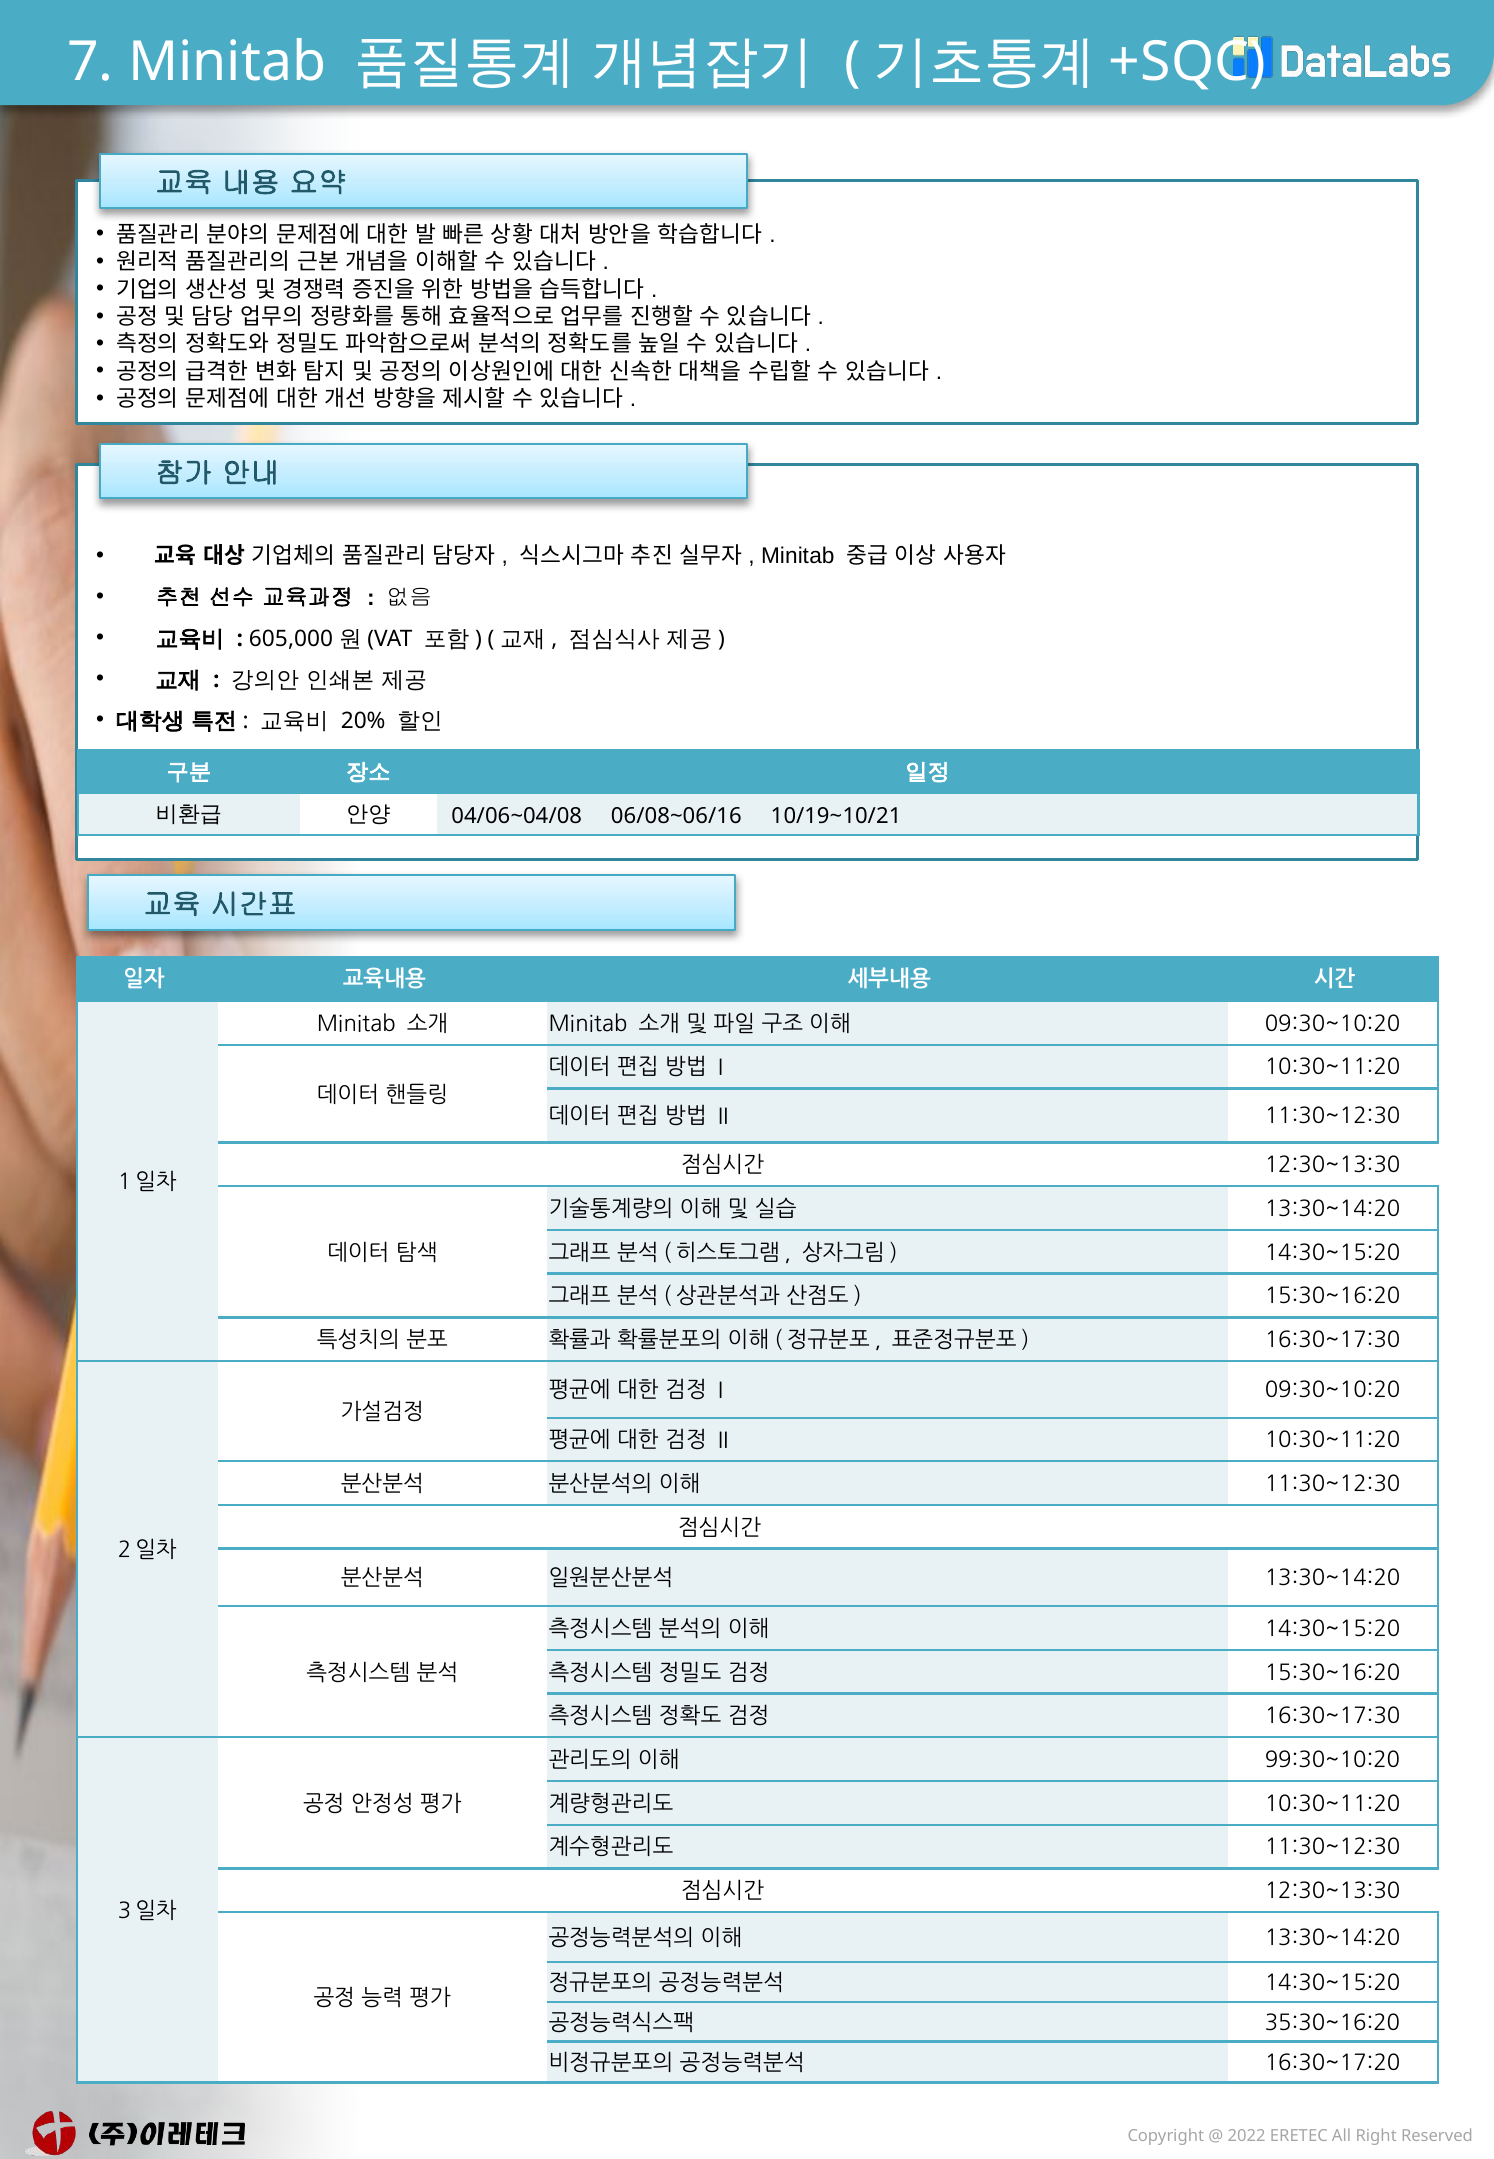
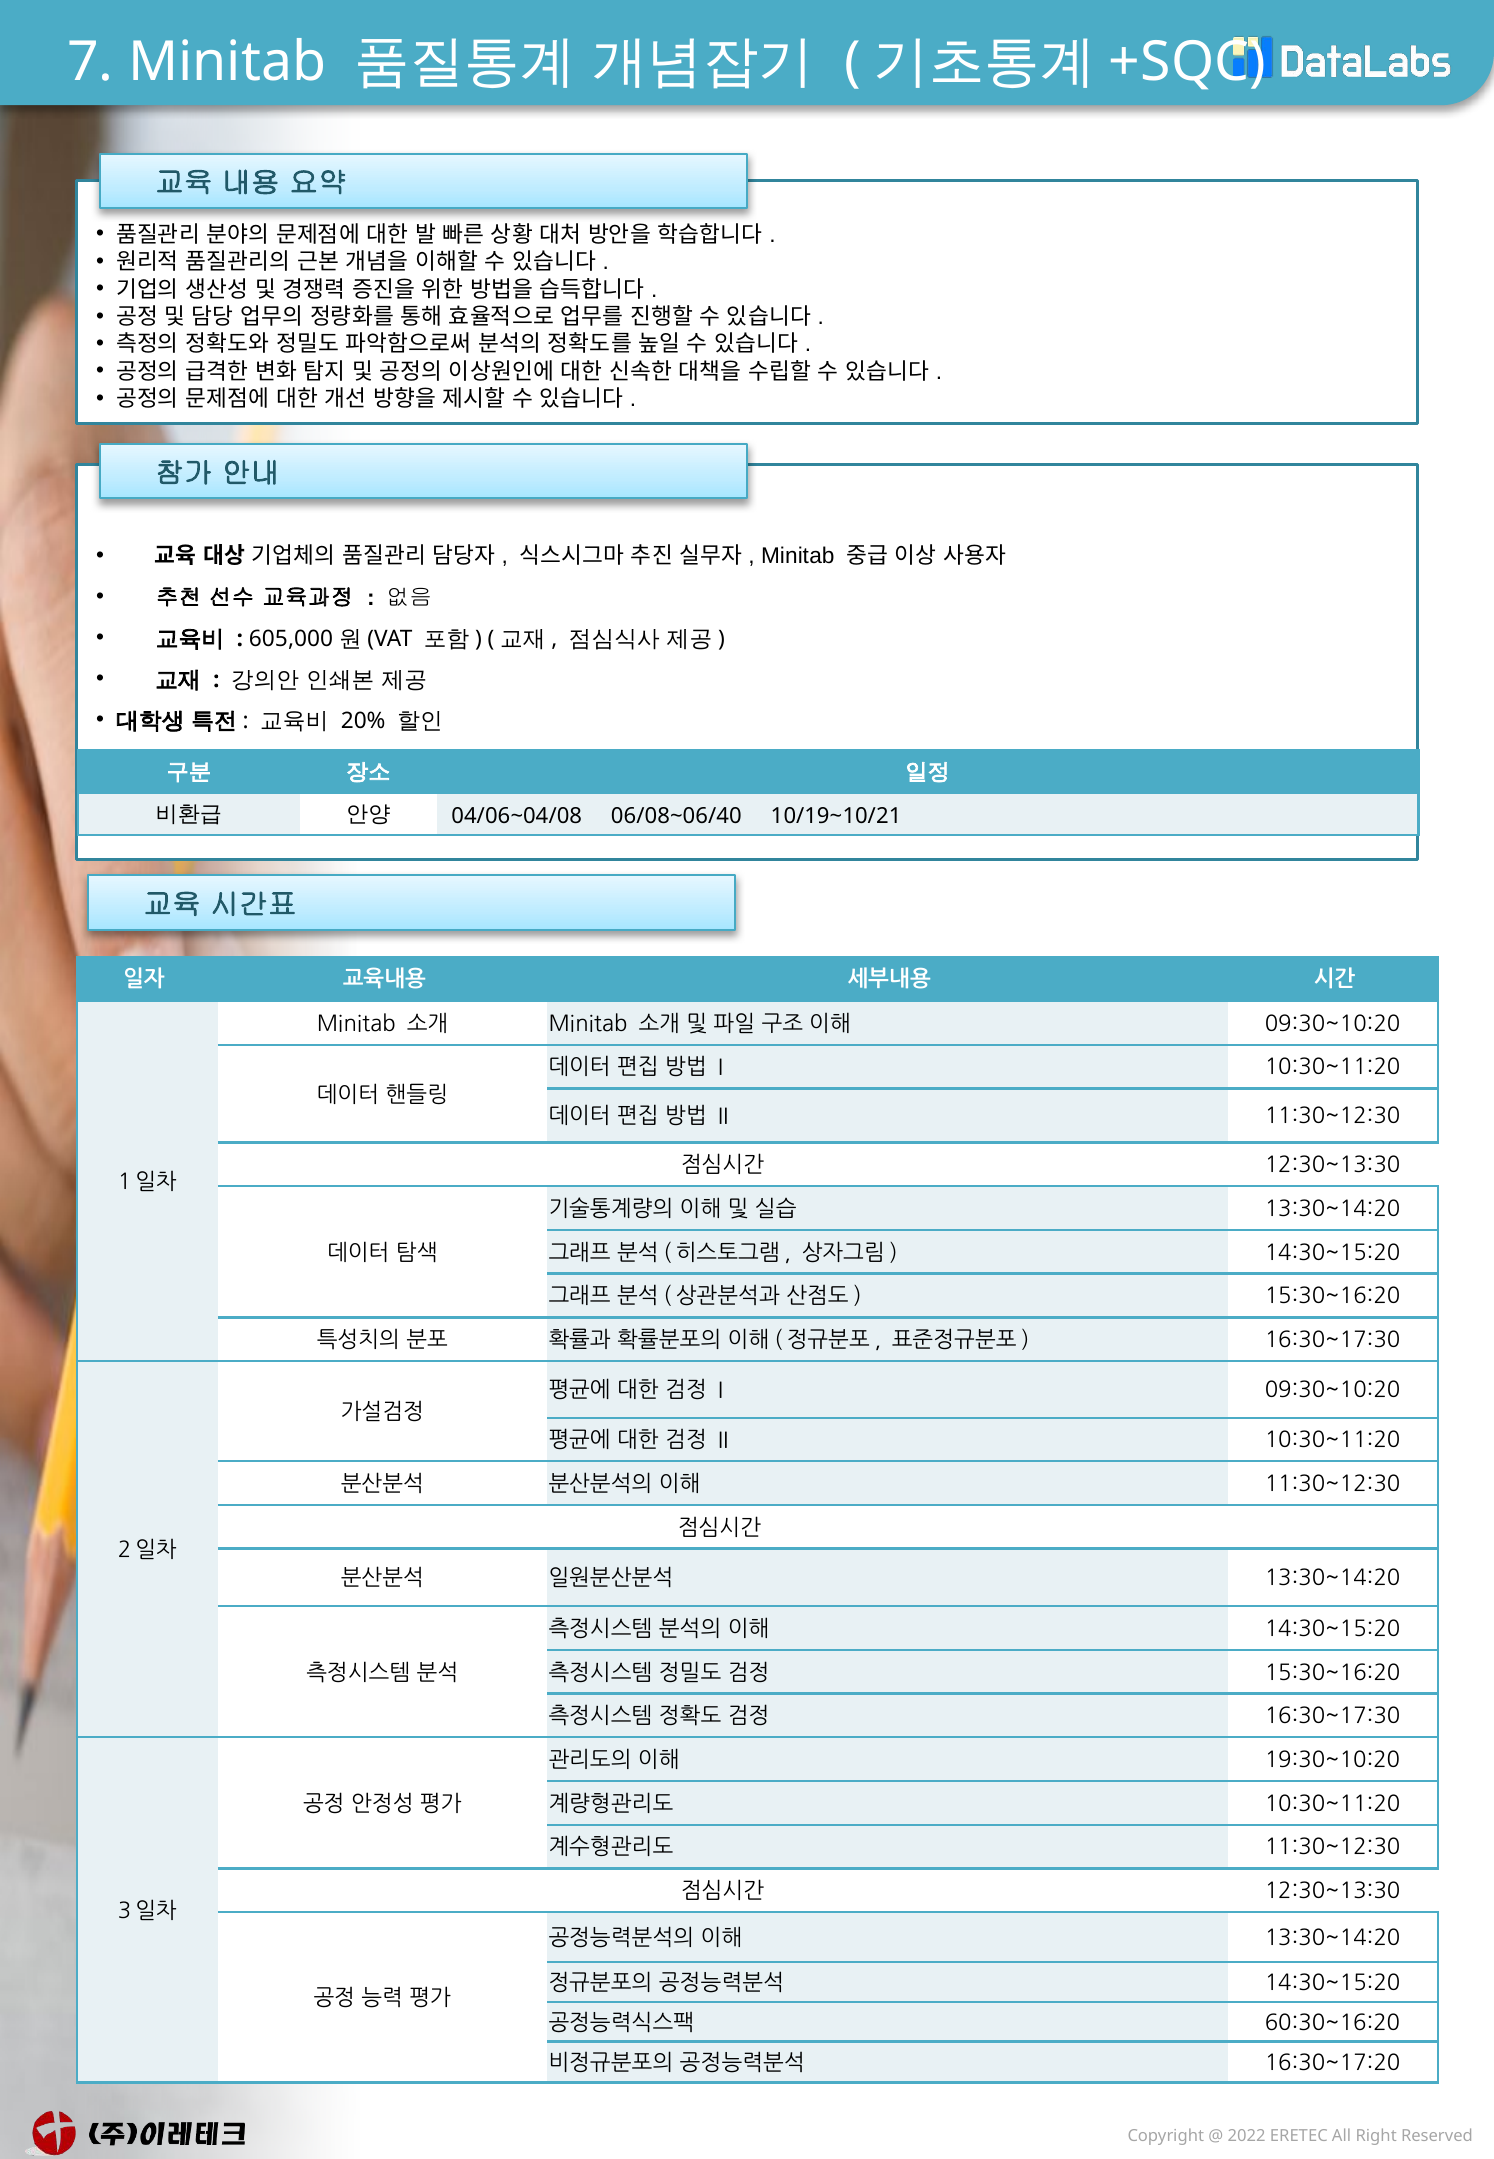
06/08~06/16: 06/08~06/16 -> 06/08~06/40 (676, 816)
99:30~10:20: 99:30~10:20 -> 19:30~10:20 (1332, 1759)
35:30~16:20: 35:30~16:20 -> 60:30~16:20 (1332, 2022)
